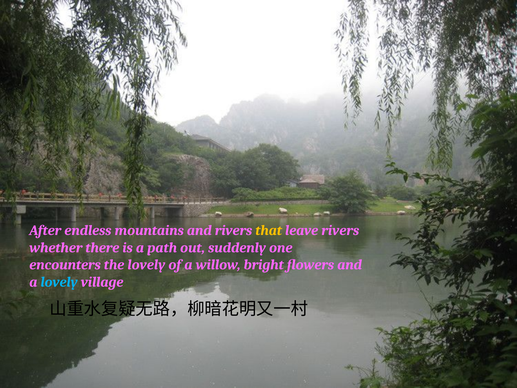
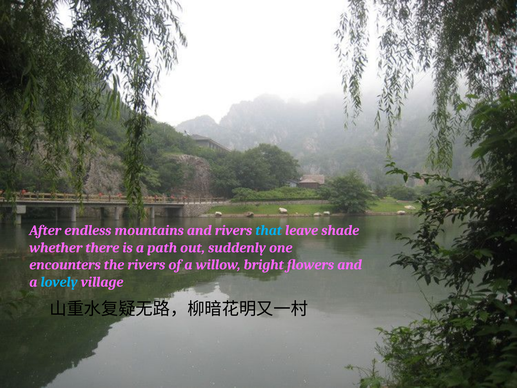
that colour: yellow -> light blue (269, 230)
leave rivers: rivers -> shade (340, 230)
the lovely: lovely -> rivers (146, 265)
